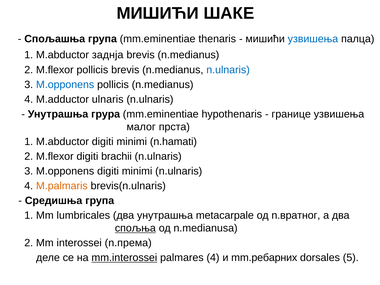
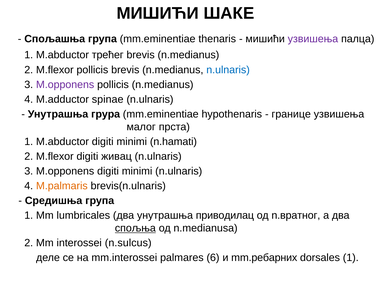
узвишења colour: blue -> purple (313, 39)
заднја: заднја -> трећег (108, 55)
M.opponens colour: blue -> purple (65, 85)
ulnaris: ulnaris -> spinae (108, 99)
brachii: brachii -> живац (116, 156)
metacarpale: metacarpale -> приводилац (225, 215)
n.према: n.према -> n.sulcus (128, 243)
mm.interossei underline: present -> none (124, 258)
palmares 4: 4 -> 6 (213, 258)
dorsales 5: 5 -> 1 (351, 258)
